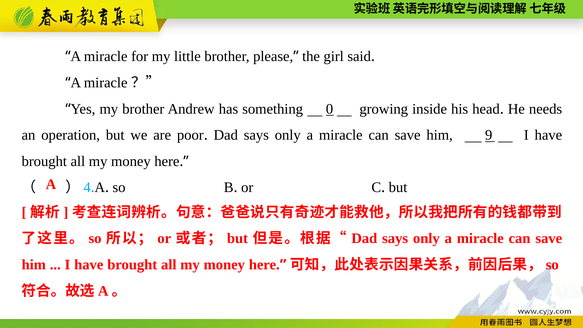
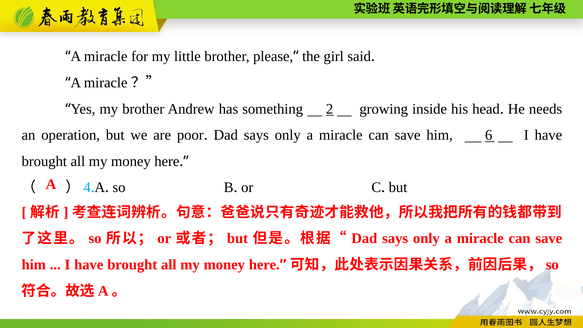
0: 0 -> 2 (329, 109)
9: 9 -> 6 (489, 135)
